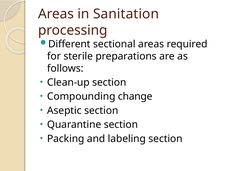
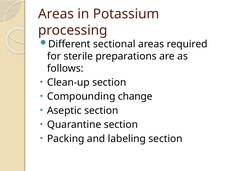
Sanitation: Sanitation -> Potassium (126, 14)
